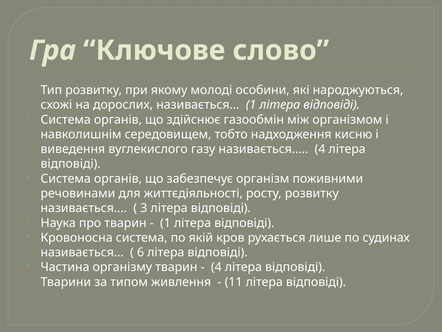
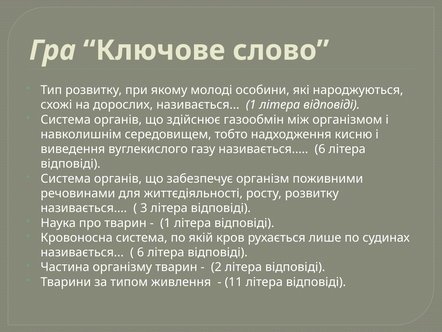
називається 4: 4 -> 6 (320, 149)
4: 4 -> 2 (216, 267)
